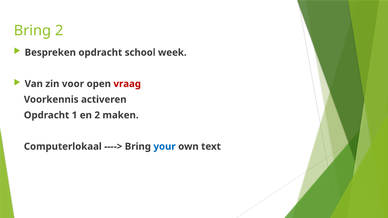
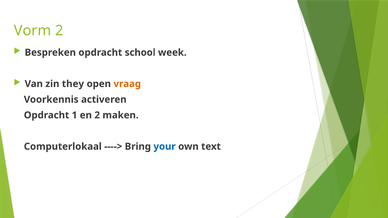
Bring: Bring -> Vorm (32, 31)
voor: voor -> they (73, 84)
vraag colour: red -> orange (127, 84)
